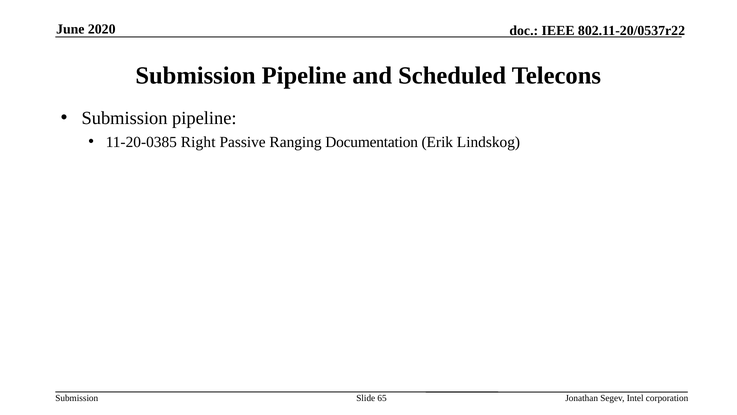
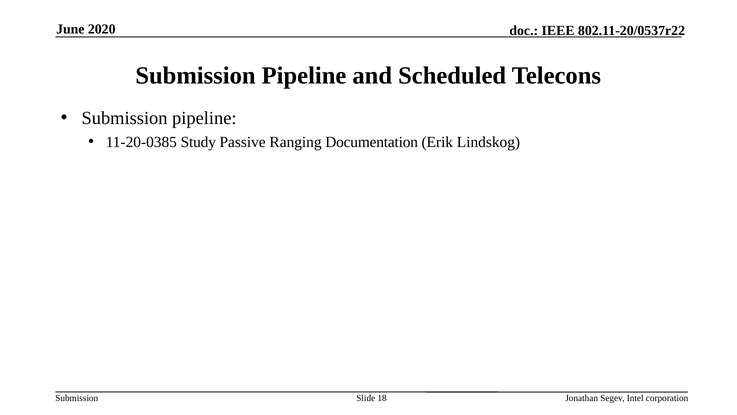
Right: Right -> Study (198, 142)
65: 65 -> 18 (382, 398)
